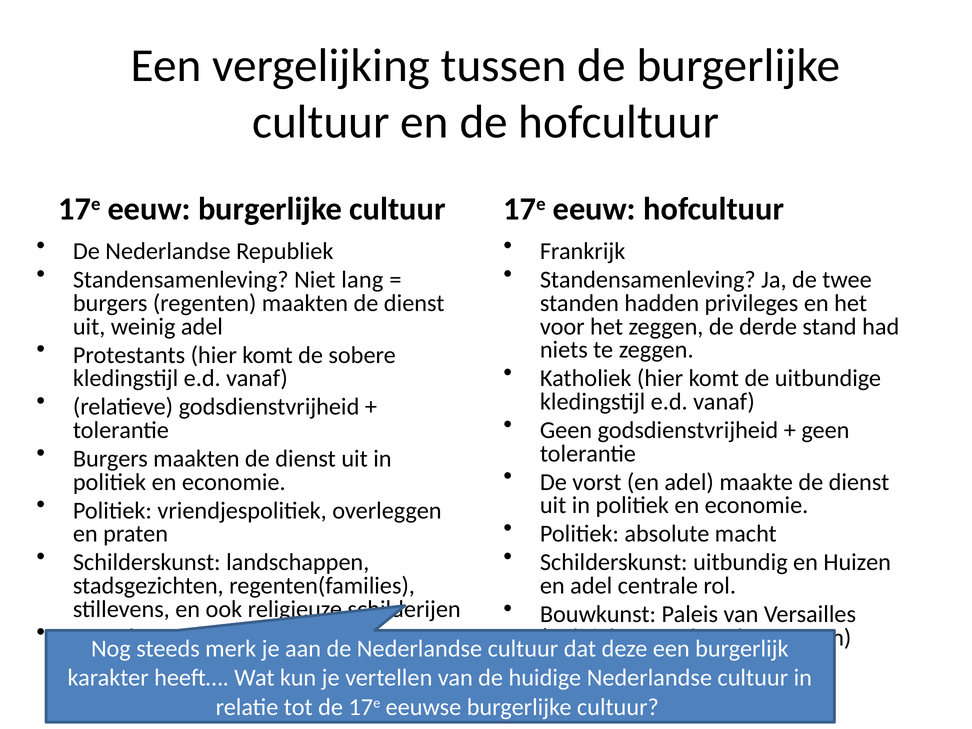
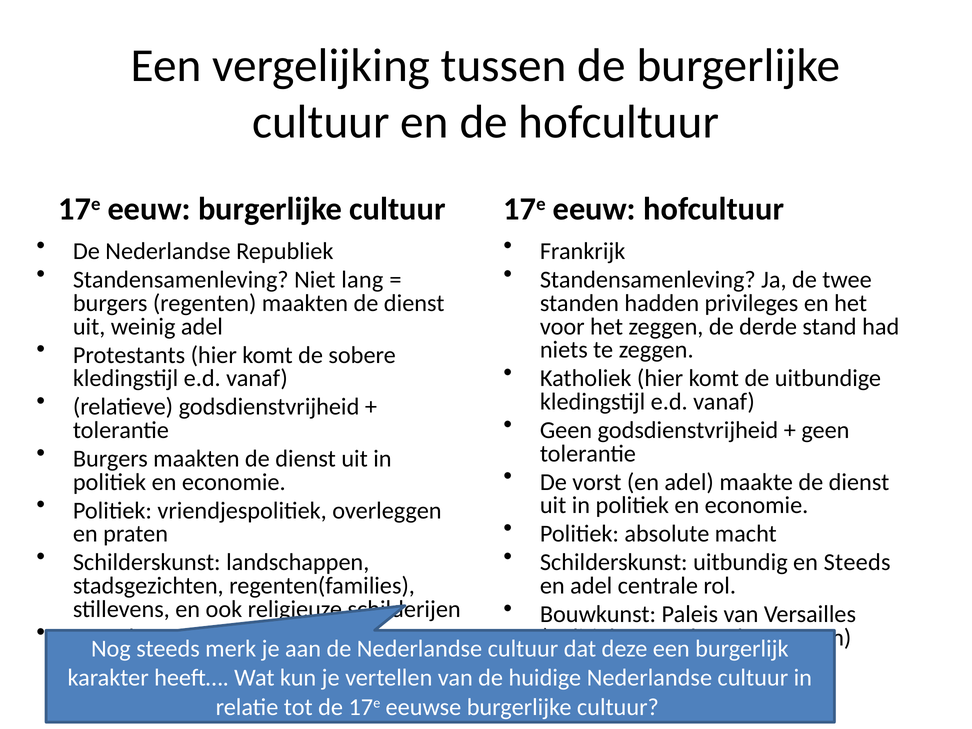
en Huizen: Huizen -> Steeds (857, 562)
